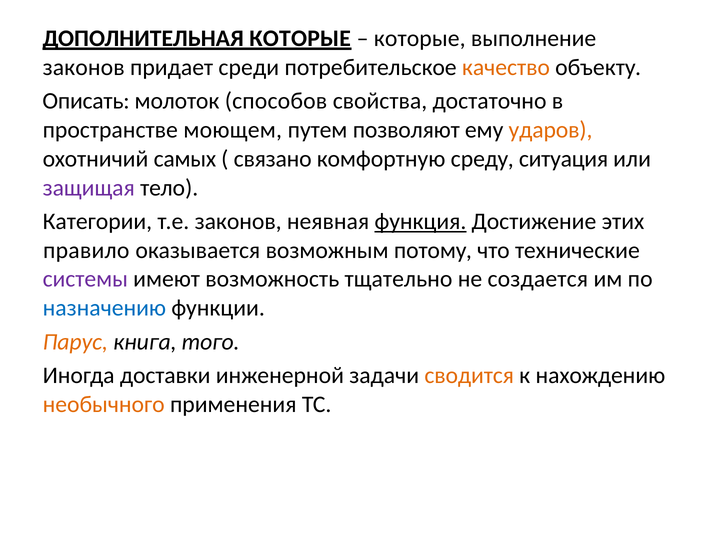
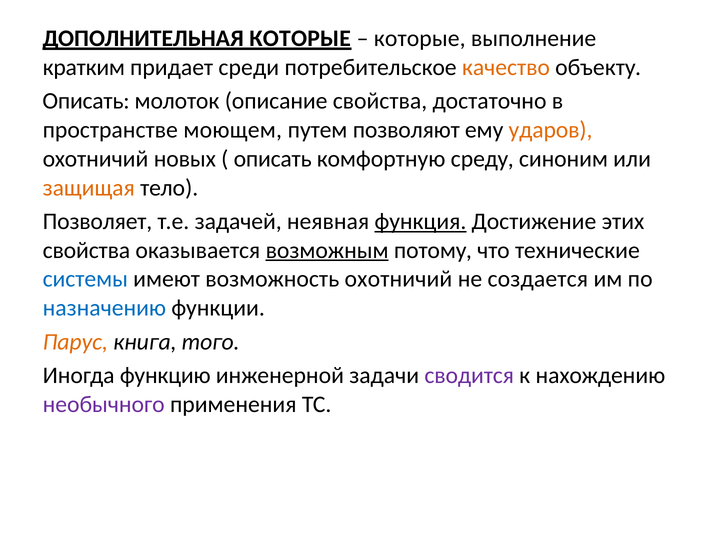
законов: законов -> кратким (84, 67)
способов: способов -> описание (276, 101)
самых: самых -> новых (185, 159)
связано: связано -> описать (273, 159)
ситуация: ситуация -> синоним (563, 159)
защищая colour: purple -> orange (89, 188)
Категории: Категории -> Позволяет (97, 221)
т.е законов: законов -> задачей (238, 221)
правило: правило -> свойства (86, 250)
возможным underline: none -> present (327, 250)
системы colour: purple -> blue (85, 279)
возможность тщательно: тщательно -> охотничий (398, 279)
доставки: доставки -> функцию (165, 375)
сводится colour: orange -> purple (469, 375)
необычного colour: orange -> purple (104, 404)
